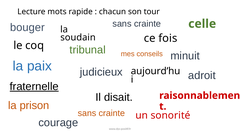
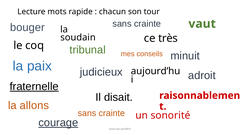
celle: celle -> vaut (202, 24)
fois: fois -> très (168, 38)
prison: prison -> allons (34, 105)
courage underline: none -> present (58, 123)
